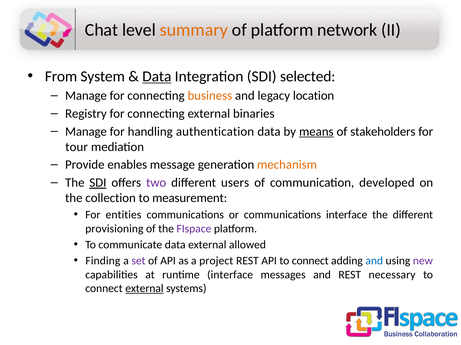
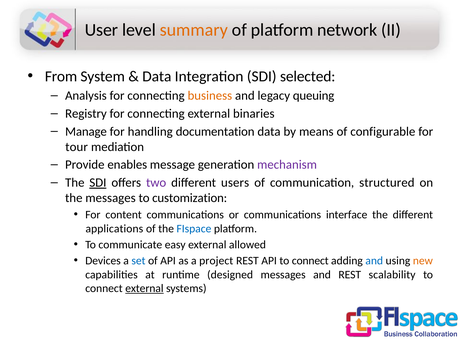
Chat: Chat -> User (102, 30)
Data underline: present -> none (157, 77)
Manage: Manage -> Analysis (86, 96)
location: location -> queuing (314, 96)
authentication: authentication -> documentation (215, 132)
means underline: present -> none (316, 132)
stakeholders: stakeholders -> configurable (383, 132)
mechanism colour: orange -> purple (287, 165)
developed: developed -> structured (387, 183)
the collection: collection -> messages (111, 198)
measurement: measurement -> customization (190, 198)
entities: entities -> content (124, 215)
provisioning: provisioning -> applications (114, 229)
FIspace colour: purple -> blue (194, 229)
communicate data: data -> easy (175, 245)
Finding: Finding -> Devices (103, 261)
set colour: purple -> blue (138, 261)
new colour: purple -> orange (423, 261)
runtime interface: interface -> designed (230, 275)
necessary: necessary -> scalability (392, 275)
